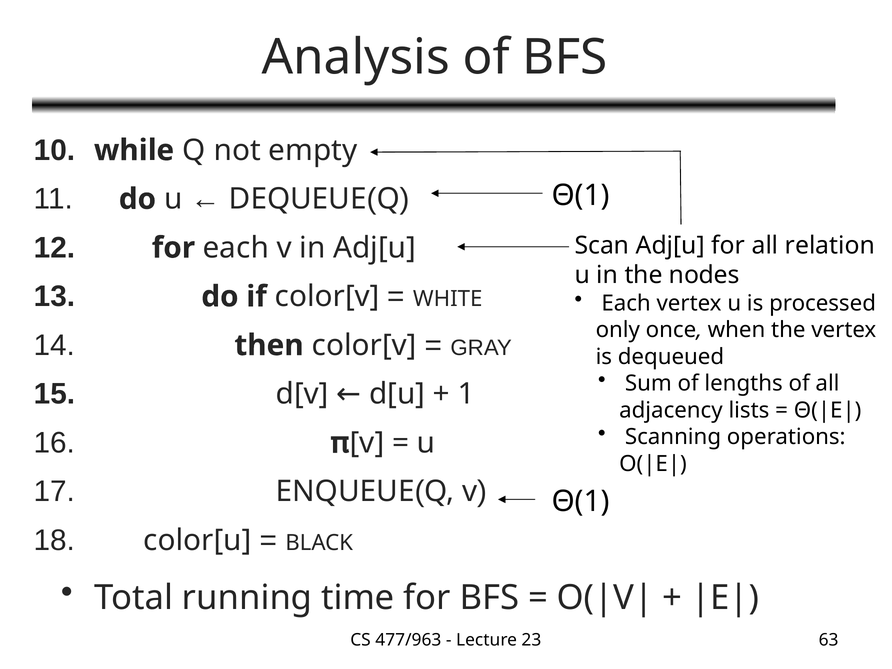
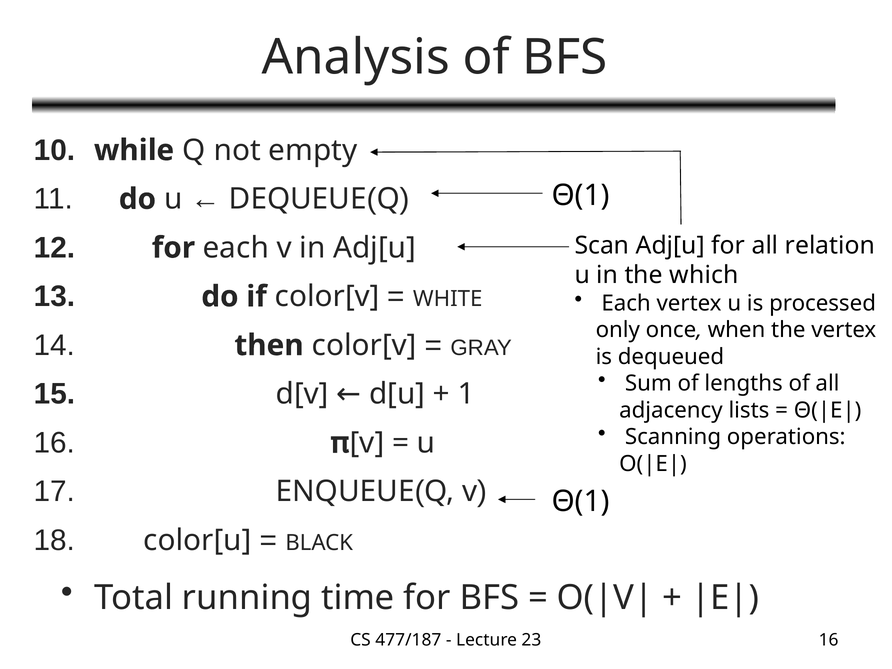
nodes: nodes -> which (704, 275)
477/963: 477/963 -> 477/187 (408, 640)
23 63: 63 -> 16 (829, 640)
